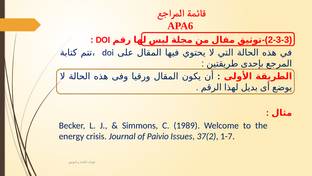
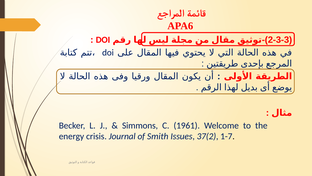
1989: 1989 -> 1961 (187, 125)
Paivio: Paivio -> Smith (158, 136)
